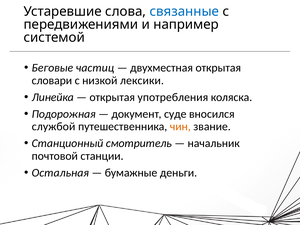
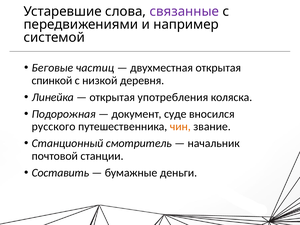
связанные colour: blue -> purple (184, 11)
словари: словари -> спинкой (52, 80)
лексики: лексики -> деревня (142, 80)
службой: службой -> русского (54, 127)
Остальная: Остальная -> Составить (60, 173)
